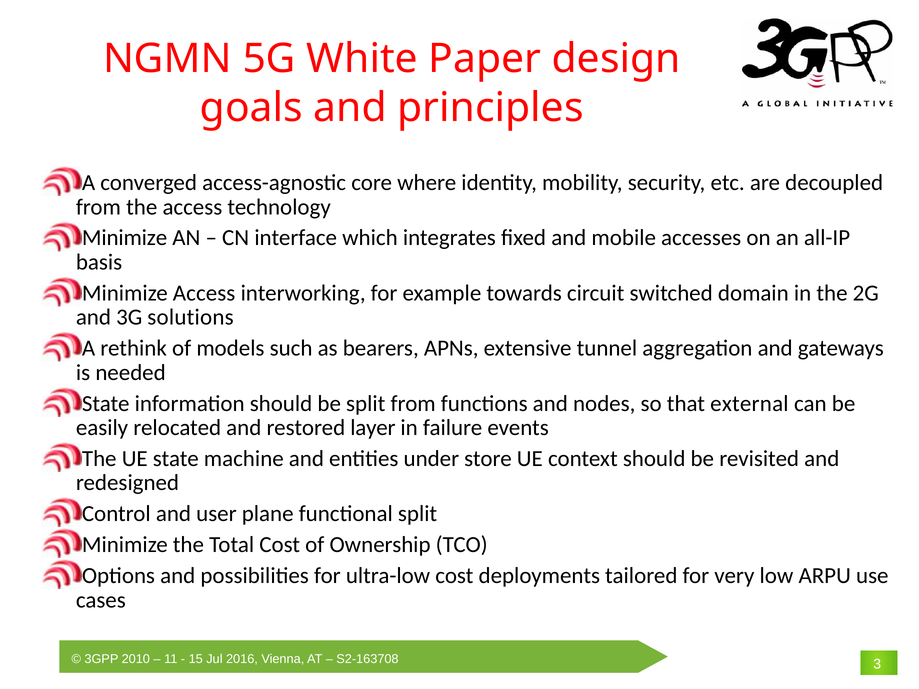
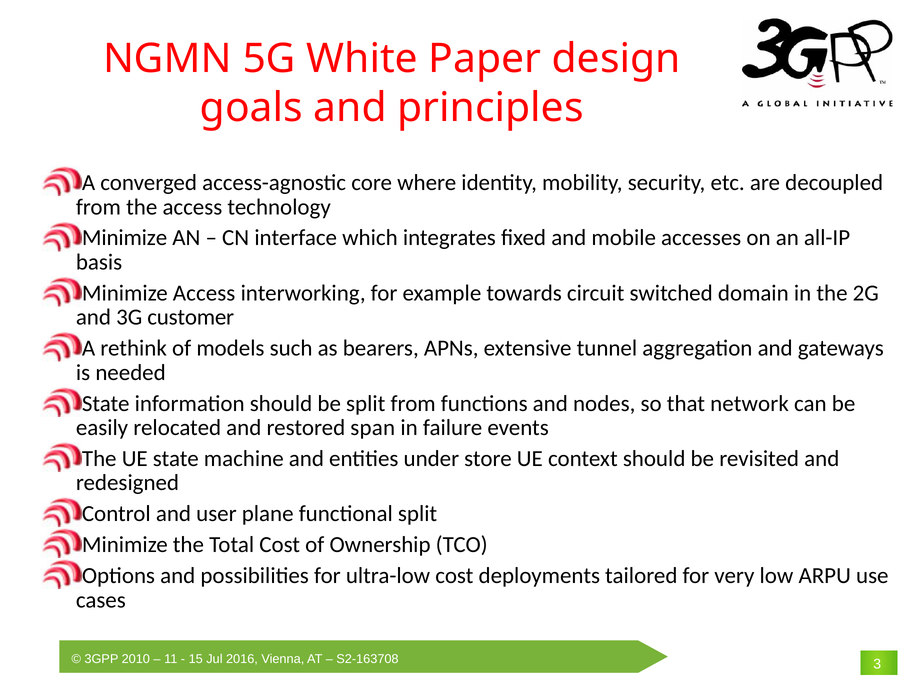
solutions: solutions -> customer (191, 317)
external: external -> network (749, 404)
layer: layer -> span (373, 428)
